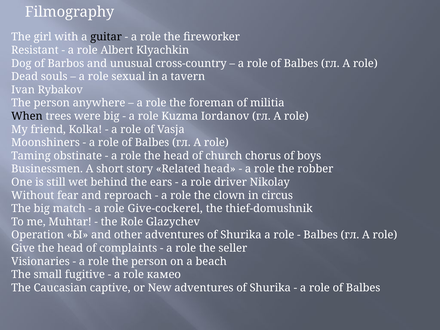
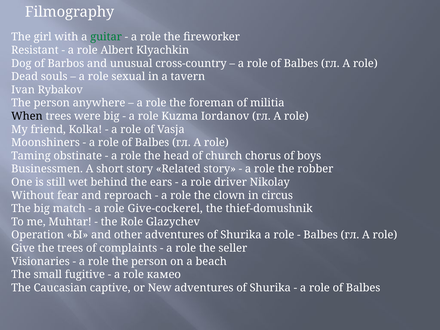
guitar colour: black -> green (106, 37)
Related head: head -> story (220, 169)
Give the head: head -> trees (70, 248)
